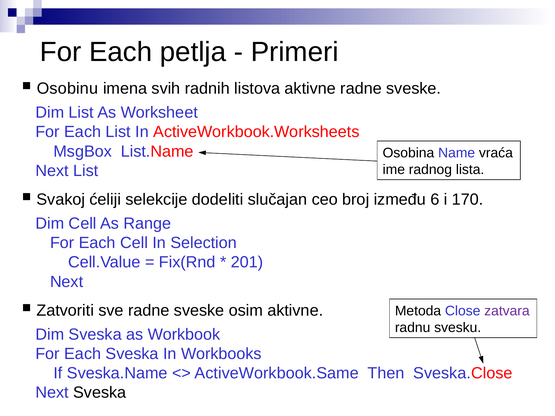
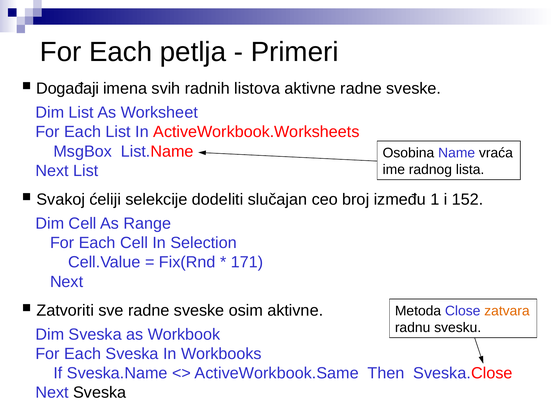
Osobinu: Osobinu -> Događaji (68, 89)
6: 6 -> 1 (435, 200)
170: 170 -> 152 (468, 200)
201: 201 -> 171 (247, 262)
zatvara colour: purple -> orange (507, 311)
